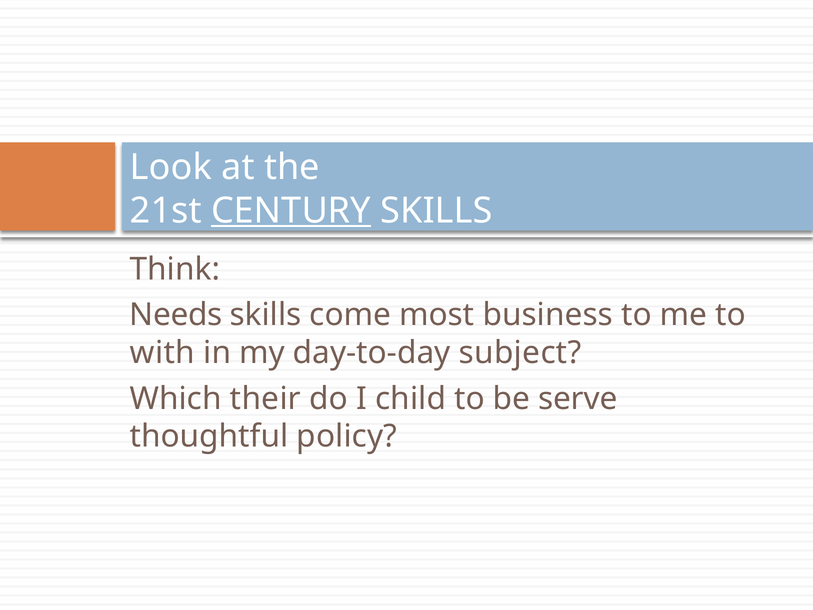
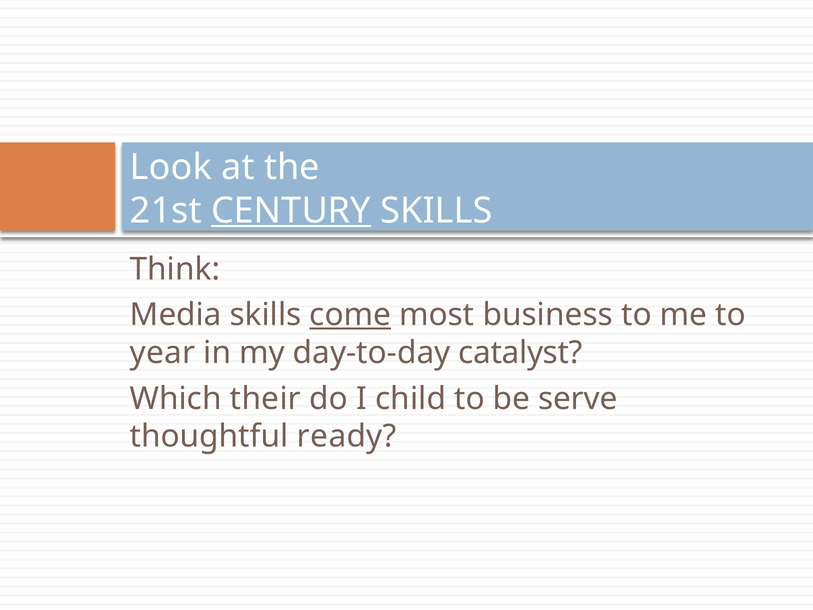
Needs: Needs -> Media (176, 315)
come underline: none -> present (350, 315)
with: with -> year (163, 353)
subject: subject -> catalyst (520, 353)
policy: policy -> ready (347, 436)
